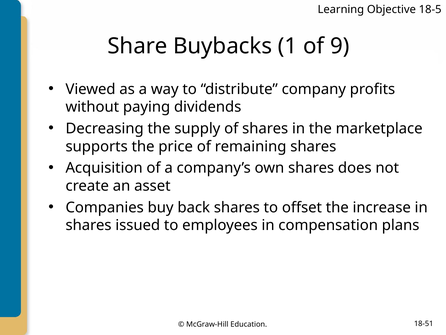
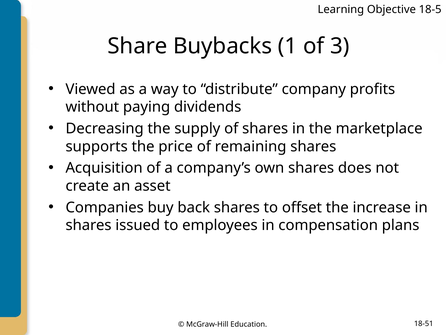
9: 9 -> 3 (340, 46)
